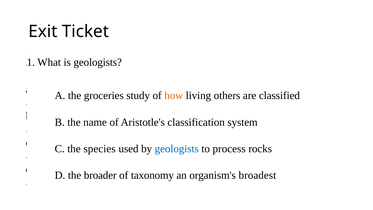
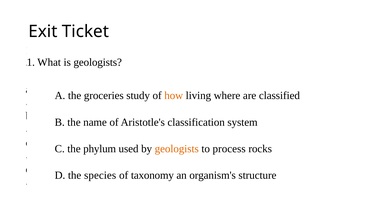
others: others -> where (227, 95)
species: species -> phylum (100, 149)
geologists colour: blue -> orange (177, 149)
broader: broader -> species (100, 175)
broadest: broadest -> structure (257, 175)
